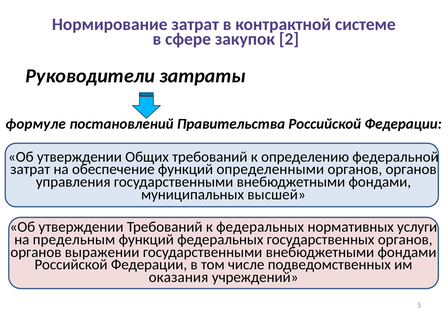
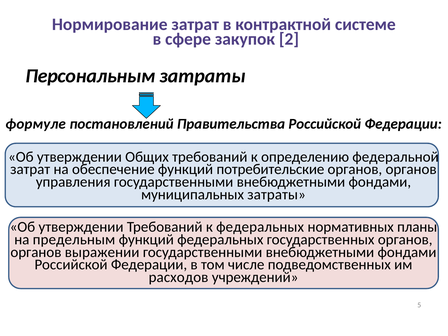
Руководители: Руководители -> Персональным (90, 76)
определенными: определенными -> потребительские (270, 169)
муниципальных высшей: высшей -> затраты (277, 194)
услуги: услуги -> планы (417, 227)
оказания: оказания -> расходов (179, 277)
